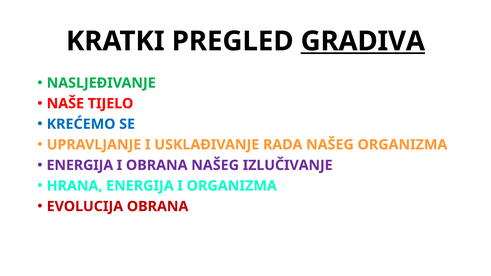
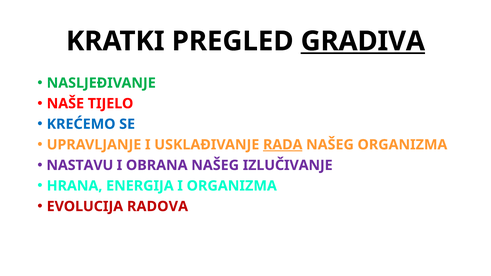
RADA underline: none -> present (283, 145)
ENERGIJA: ENERGIJA -> NASTAVU (80, 165)
EVOLUCIJA OBRANA: OBRANA -> RADOVA (158, 207)
